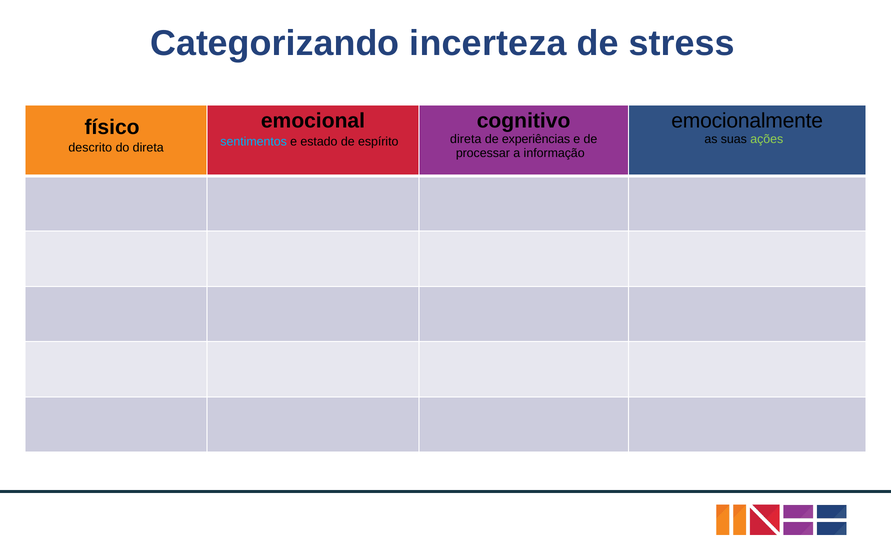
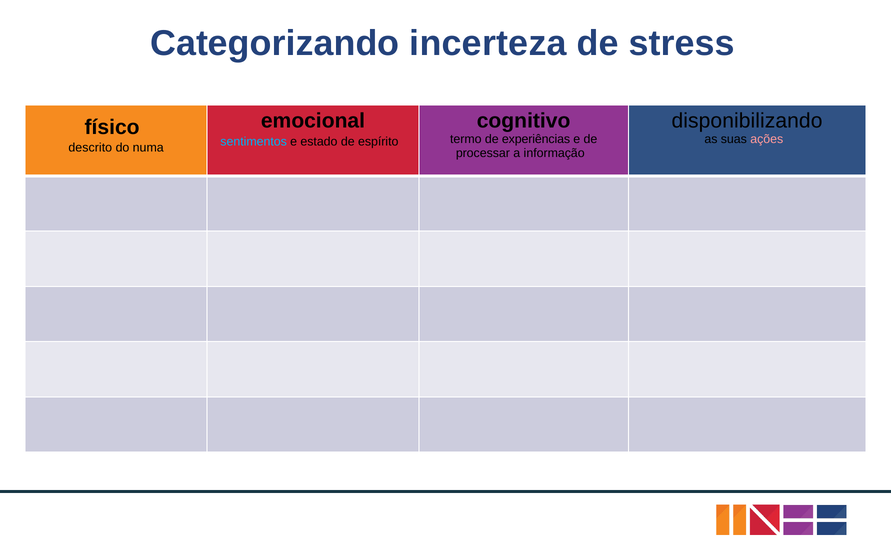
emocionalmente: emocionalmente -> disponibilizando (747, 121)
direta: direta -> termo (466, 139)
ações colour: light green -> pink (767, 139)
do direta: direta -> numa (148, 148)
